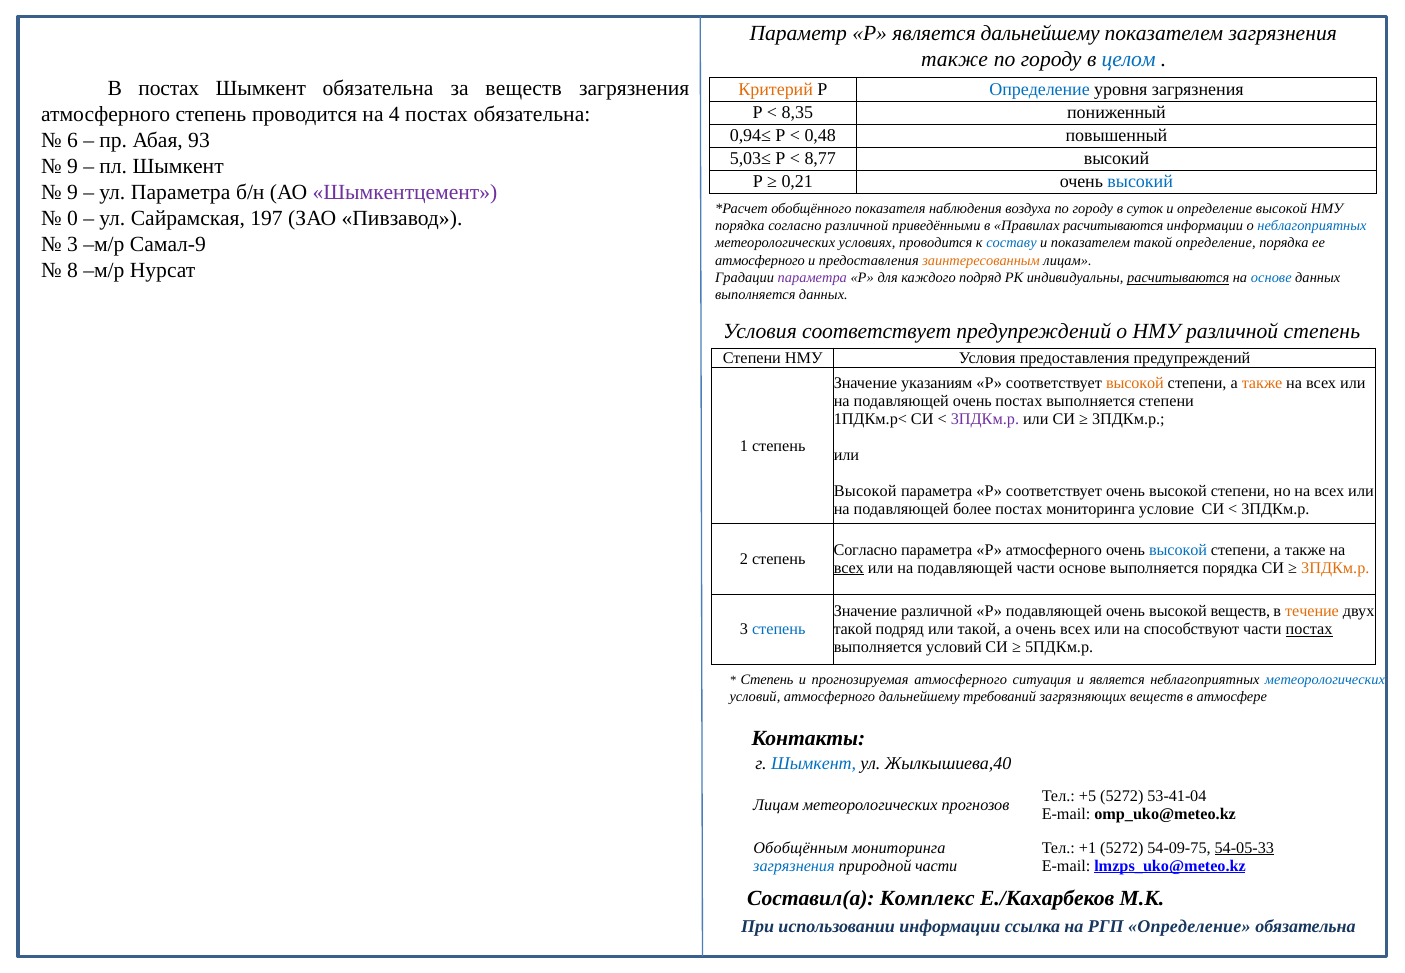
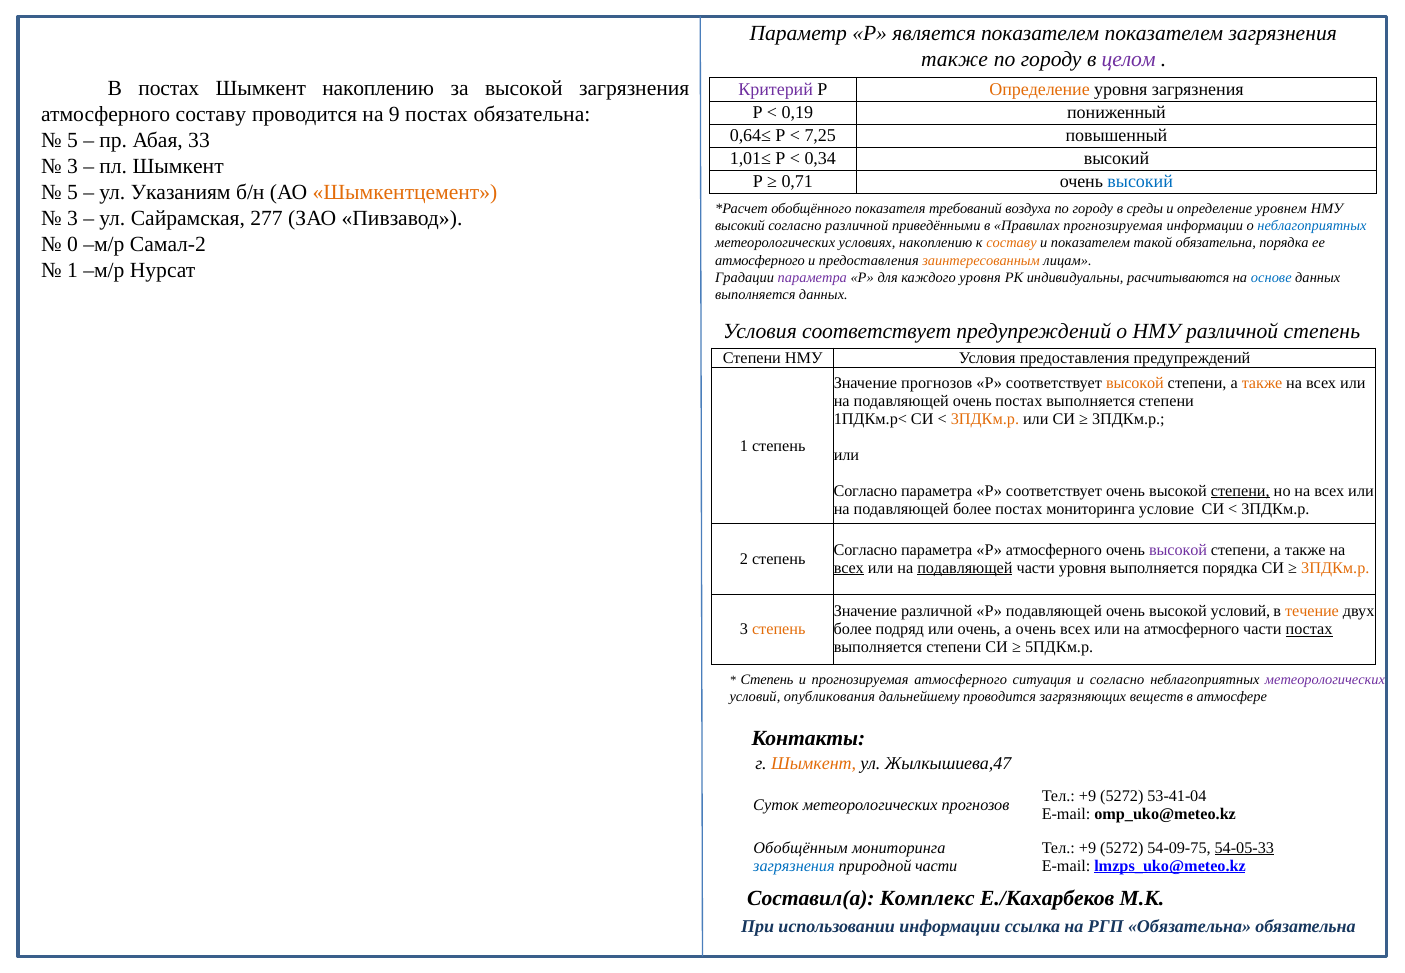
является дальнейшему: дальнейшему -> показателем (1040, 33)
целом colour: blue -> purple (1129, 59)
Шымкент обязательна: обязательна -> накоплению (378, 88)
за веществ: веществ -> высокой (524, 88)
Критерий colour: orange -> purple (776, 89)
Определение colour: blue -> orange (1040, 89)
8,35: 8,35 -> 0,19 (797, 112)
атмосферного степень: степень -> составу (211, 114)
4: 4 -> 9 (394, 114)
0,94≤: 0,94≤ -> 0,64≤ (750, 136)
0,48: 0,48 -> 7,25 (820, 136)
6: 6 -> 5 (73, 140)
93: 93 -> 33 (199, 140)
5,03≤: 5,03≤ -> 1,01≤ (750, 159)
8,77: 8,77 -> 0,34 (820, 159)
9: 9 -> 3 (73, 166)
0,21: 0,21 -> 0,71 (797, 182)
9: 9 -> 5 (73, 192)
ул Параметра: Параметра -> Указаниям (181, 192)
Шымкентцемент colour: purple -> orange (405, 192)
наблюдения: наблюдения -> требований (965, 209)
суток: суток -> среды (1145, 209)
определение высокой: высокой -> уровнем (1281, 209)
0: 0 -> 3 (73, 218)
197: 197 -> 277 (267, 218)
порядка: порядка -> высокий (740, 226)
Правилах расчитываются: расчитываются -> прогнозируемая (1113, 226)
3: 3 -> 0 (73, 244)
Самал-9: Самал-9 -> Самал-2 (168, 244)
условиях проводится: проводится -> накоплению (936, 243)
составу colour: blue -> orange (1011, 243)
такой определение: определение -> обязательна (1216, 243)
8: 8 -> 1 (73, 270)
каждого подряд: подряд -> уровня (980, 278)
расчитываются underline: present -> none (1178, 278)
Значение указаниям: указаниям -> прогнозов (937, 383)
3ПДКм.р colour: purple -> orange (985, 419)
Высокой: Высокой -> Согласно (865, 491)
степени underline: none -> present (1240, 491)
высокой colour: blue -> purple (1178, 550)
подавляющей underline: none -> present (965, 568)
части основе: основе -> уровня (1083, 568)
высокой веществ: веществ -> условий (1240, 611)
степень colour: blue -> orange (779, 629)
такой: такой -> более (853, 629)
или такой: такой -> очень (979, 629)
на способствуют: способствуют -> атмосферного (1192, 629)
условий: условий -> степени (954, 647)
и является: является -> согласно (1117, 679)
метеорологических colour: blue -> purple (1325, 679)
условий атмосферного: атмосферного -> опубликования (829, 697)
дальнейшему требований: требований -> проводится (1000, 697)
Шымкент colour: blue -> orange (814, 764)
Жылкышиева,40: Жылкышиева,40 -> Жылкышиева,47 (948, 764)
+5: +5 -> +9 (1088, 796)
Лицам: Лицам -> Суток (776, 804)
+1: +1 -> +9 (1088, 848)
РГП Определение: Определение -> Обязательна (1190, 926)
